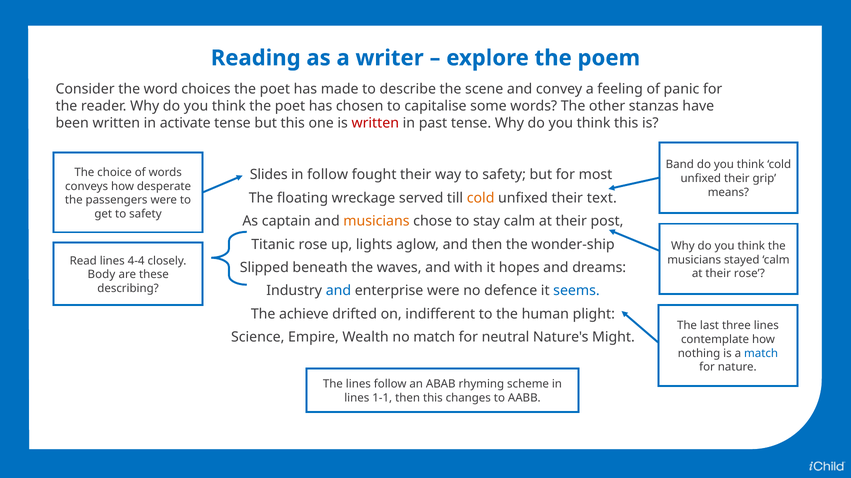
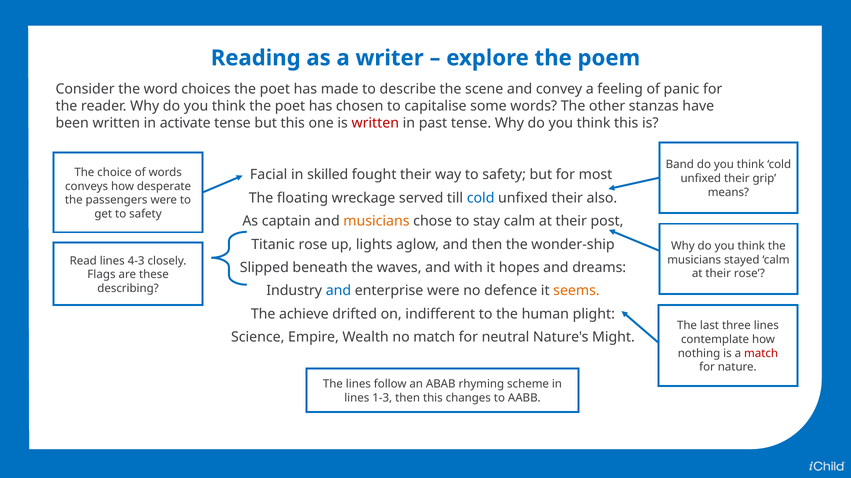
Slides: Slides -> Facial (269, 175)
in follow: follow -> skilled (328, 175)
cold colour: orange -> blue (481, 198)
text: text -> also (602, 198)
4-4: 4-4 -> 4-3 (136, 261)
Body: Body -> Flags (101, 275)
seems colour: blue -> orange (577, 291)
match colour: blue -> red (761, 354)
1-1: 1-1 -> 1-3 (382, 399)
